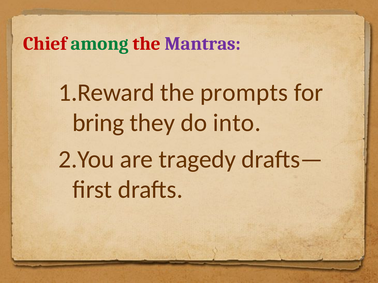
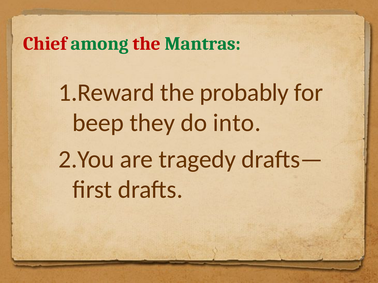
Mantras colour: purple -> green (203, 44)
prompts: prompts -> probably (244, 93)
bring: bring -> beep (98, 123)
